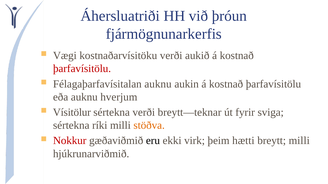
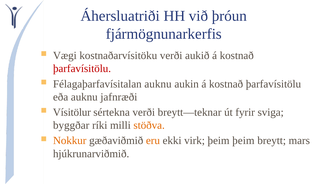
hverjum: hverjum -> jafnræði (119, 97)
sértekna: sértekna -> byggðar (71, 126)
Nokkur colour: red -> orange (70, 141)
eru colour: black -> orange (153, 141)
þeim hætti: hætti -> þeim (243, 141)
breytt milli: milli -> mars (299, 141)
